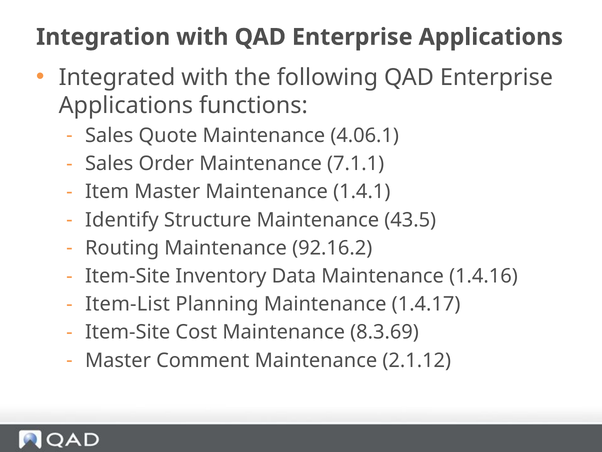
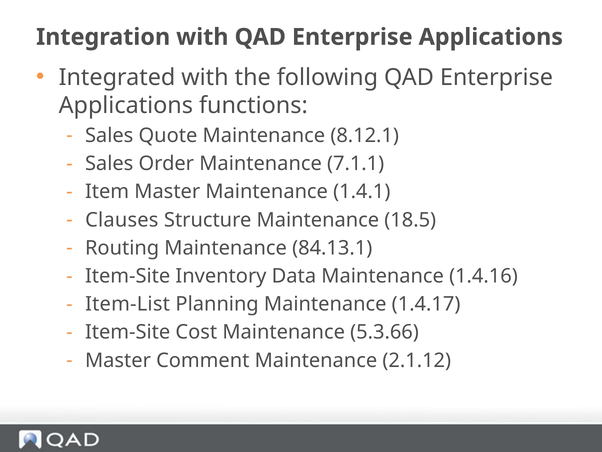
4.06.1: 4.06.1 -> 8.12.1 (365, 135)
Identify: Identify -> Clauses (122, 220)
43.5: 43.5 -> 18.5 (410, 220)
92.16.2: 92.16.2 -> 84.13.1 (332, 248)
8.3.69: 8.3.69 -> 5.3.66 (385, 332)
